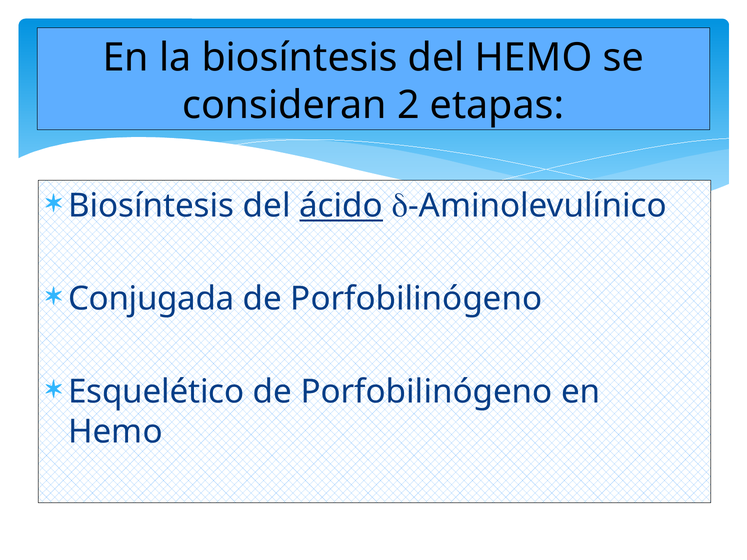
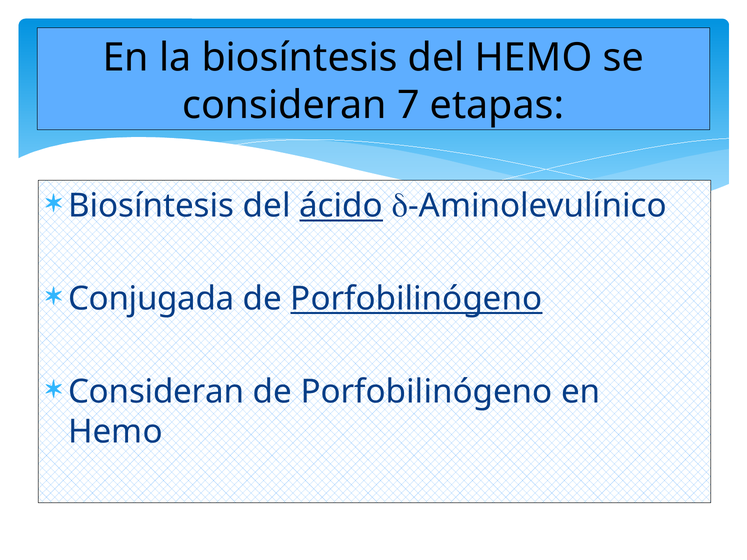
2: 2 -> 7 (408, 105)
Porfobilinógeno underline: none -> present (416, 299)
Esquelético: Esquelético -> Consideran (156, 392)
